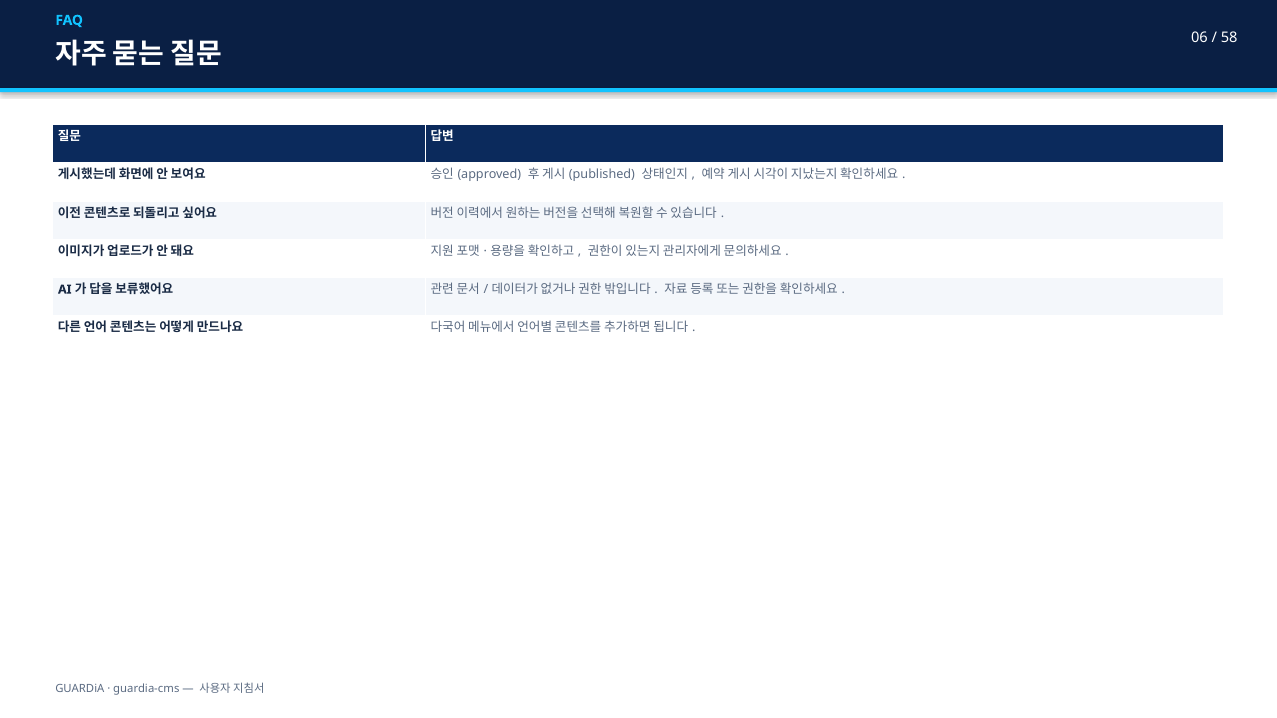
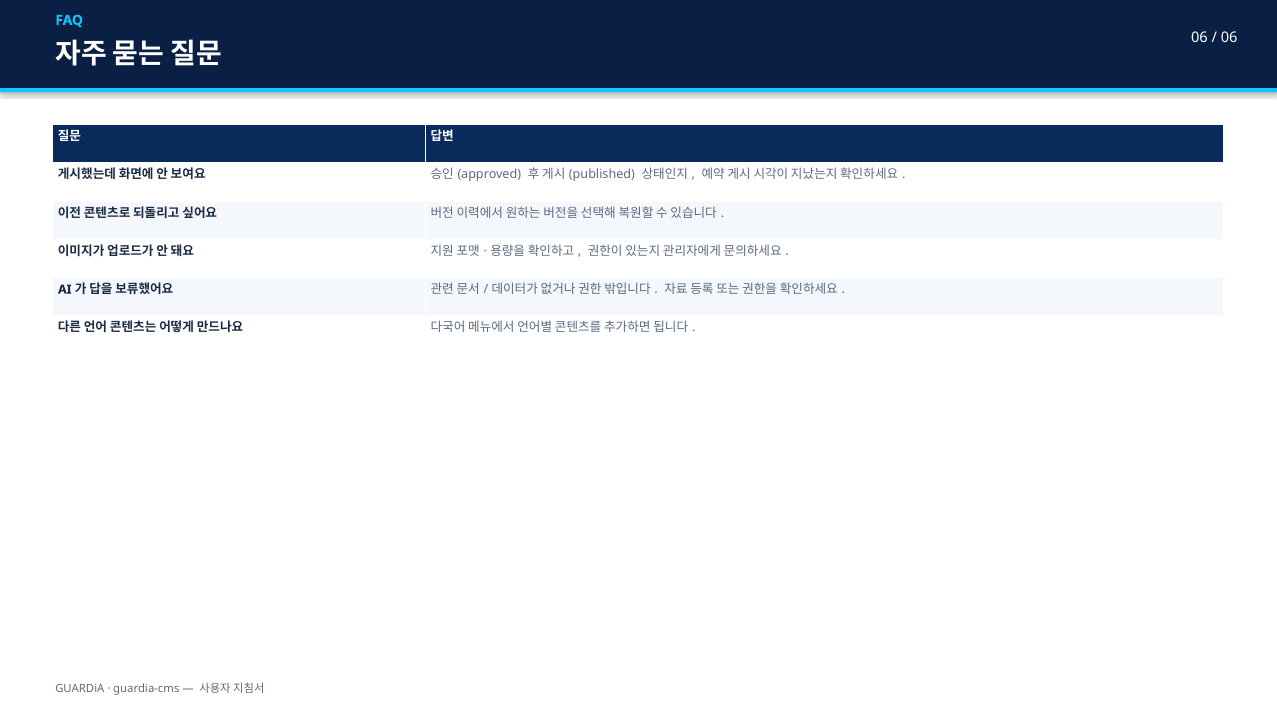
58: 58 -> 06 (1229, 38)
